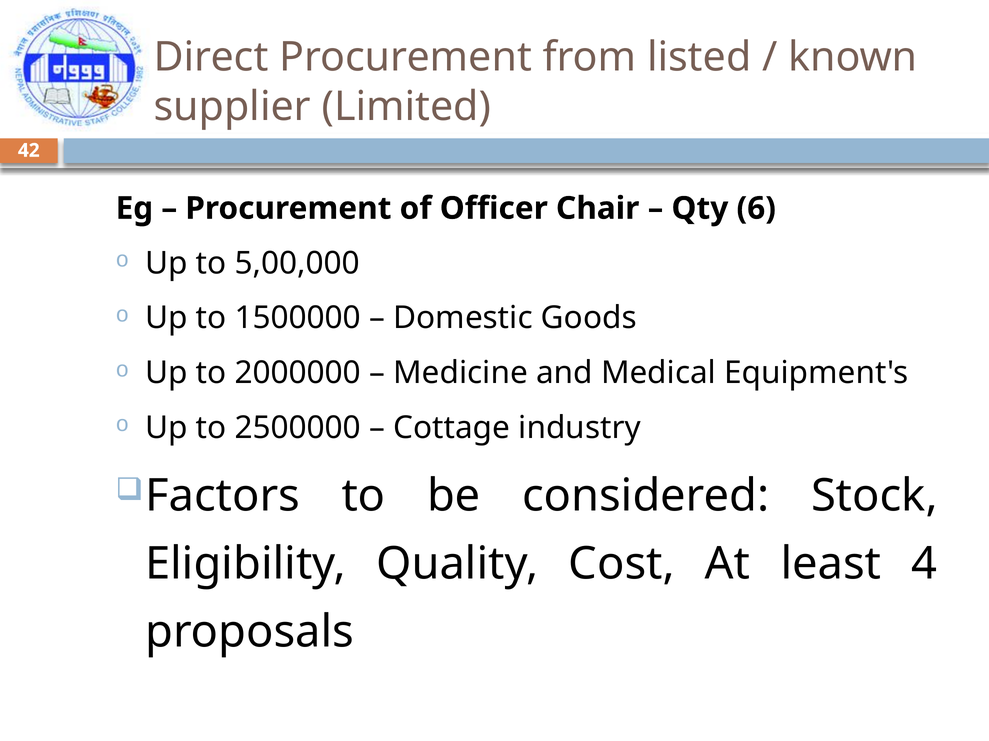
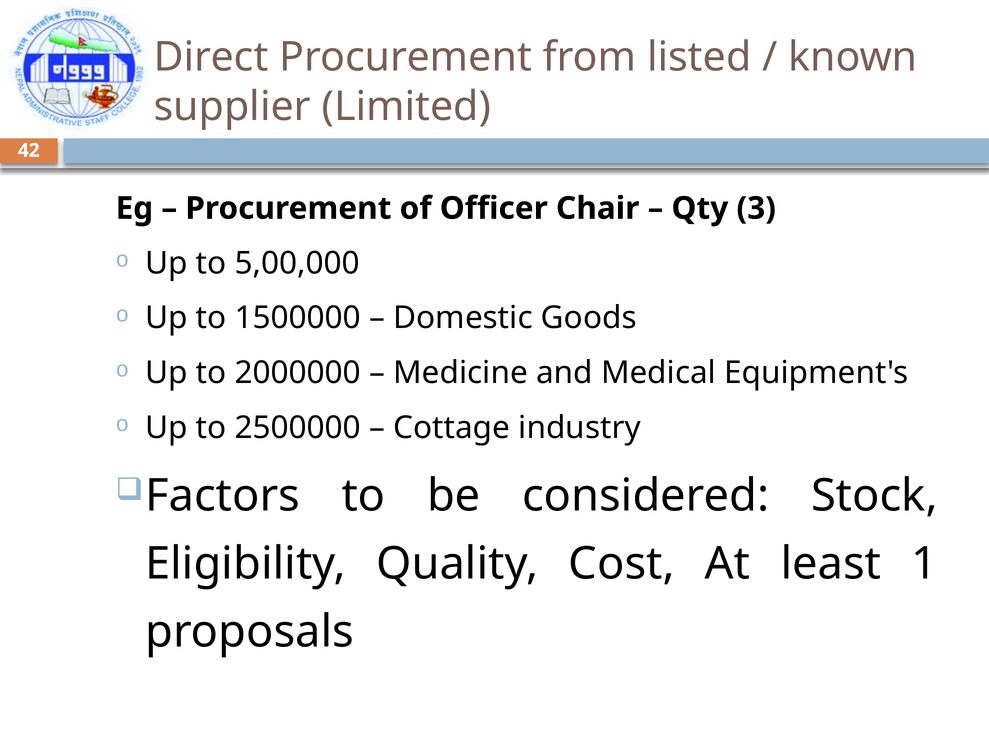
6: 6 -> 3 (756, 209)
4: 4 -> 1 (924, 564)
